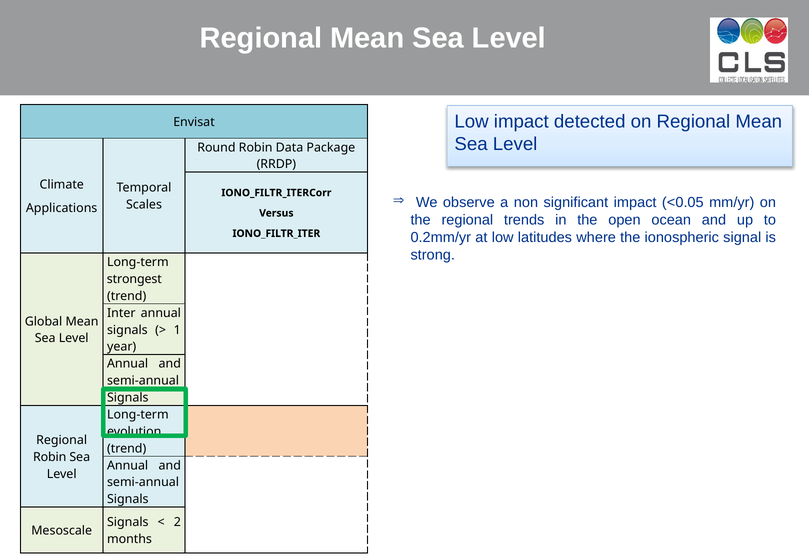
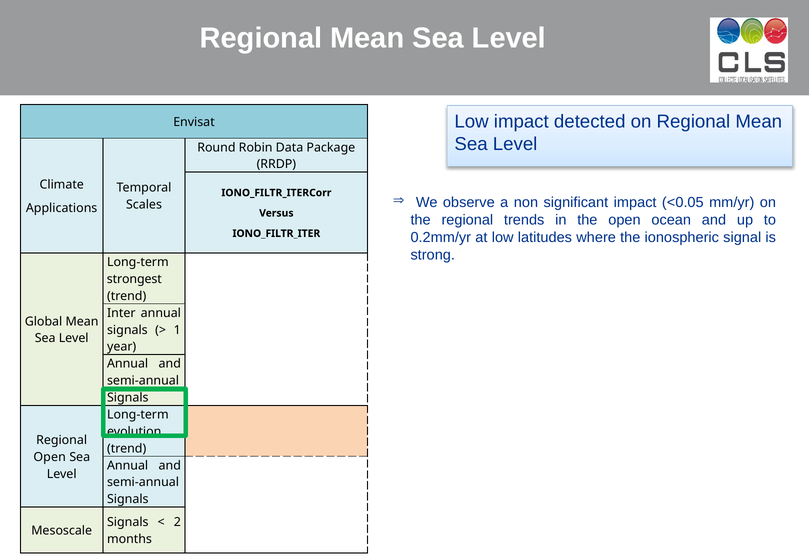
Robin: Robin -> Open (50, 457)
